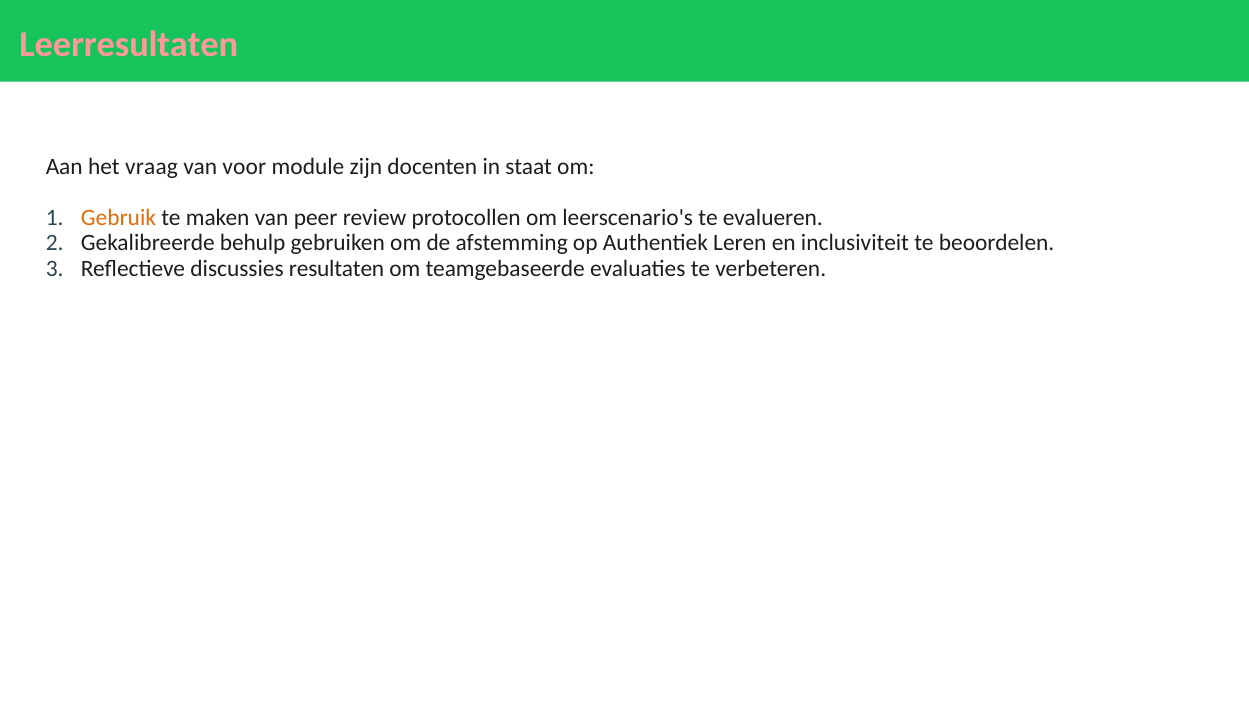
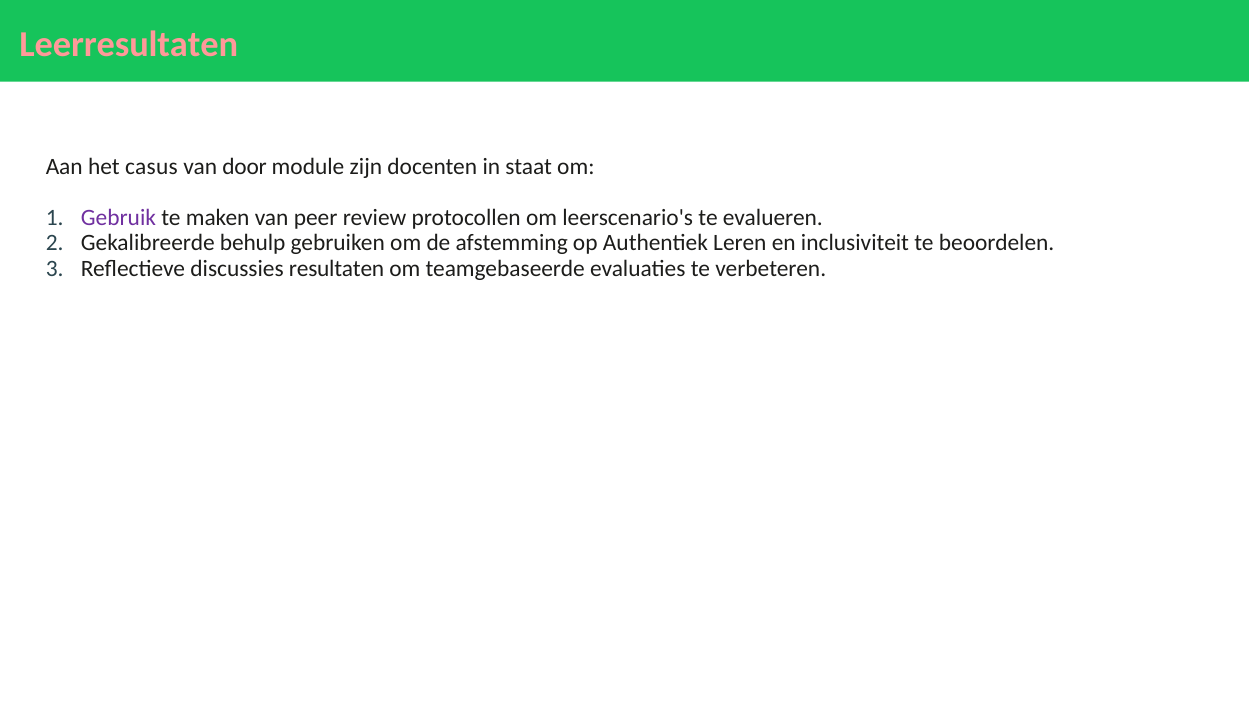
vraag: vraag -> casus (151, 167)
voor: voor -> door (245, 167)
Gebruik colour: orange -> purple (118, 218)
